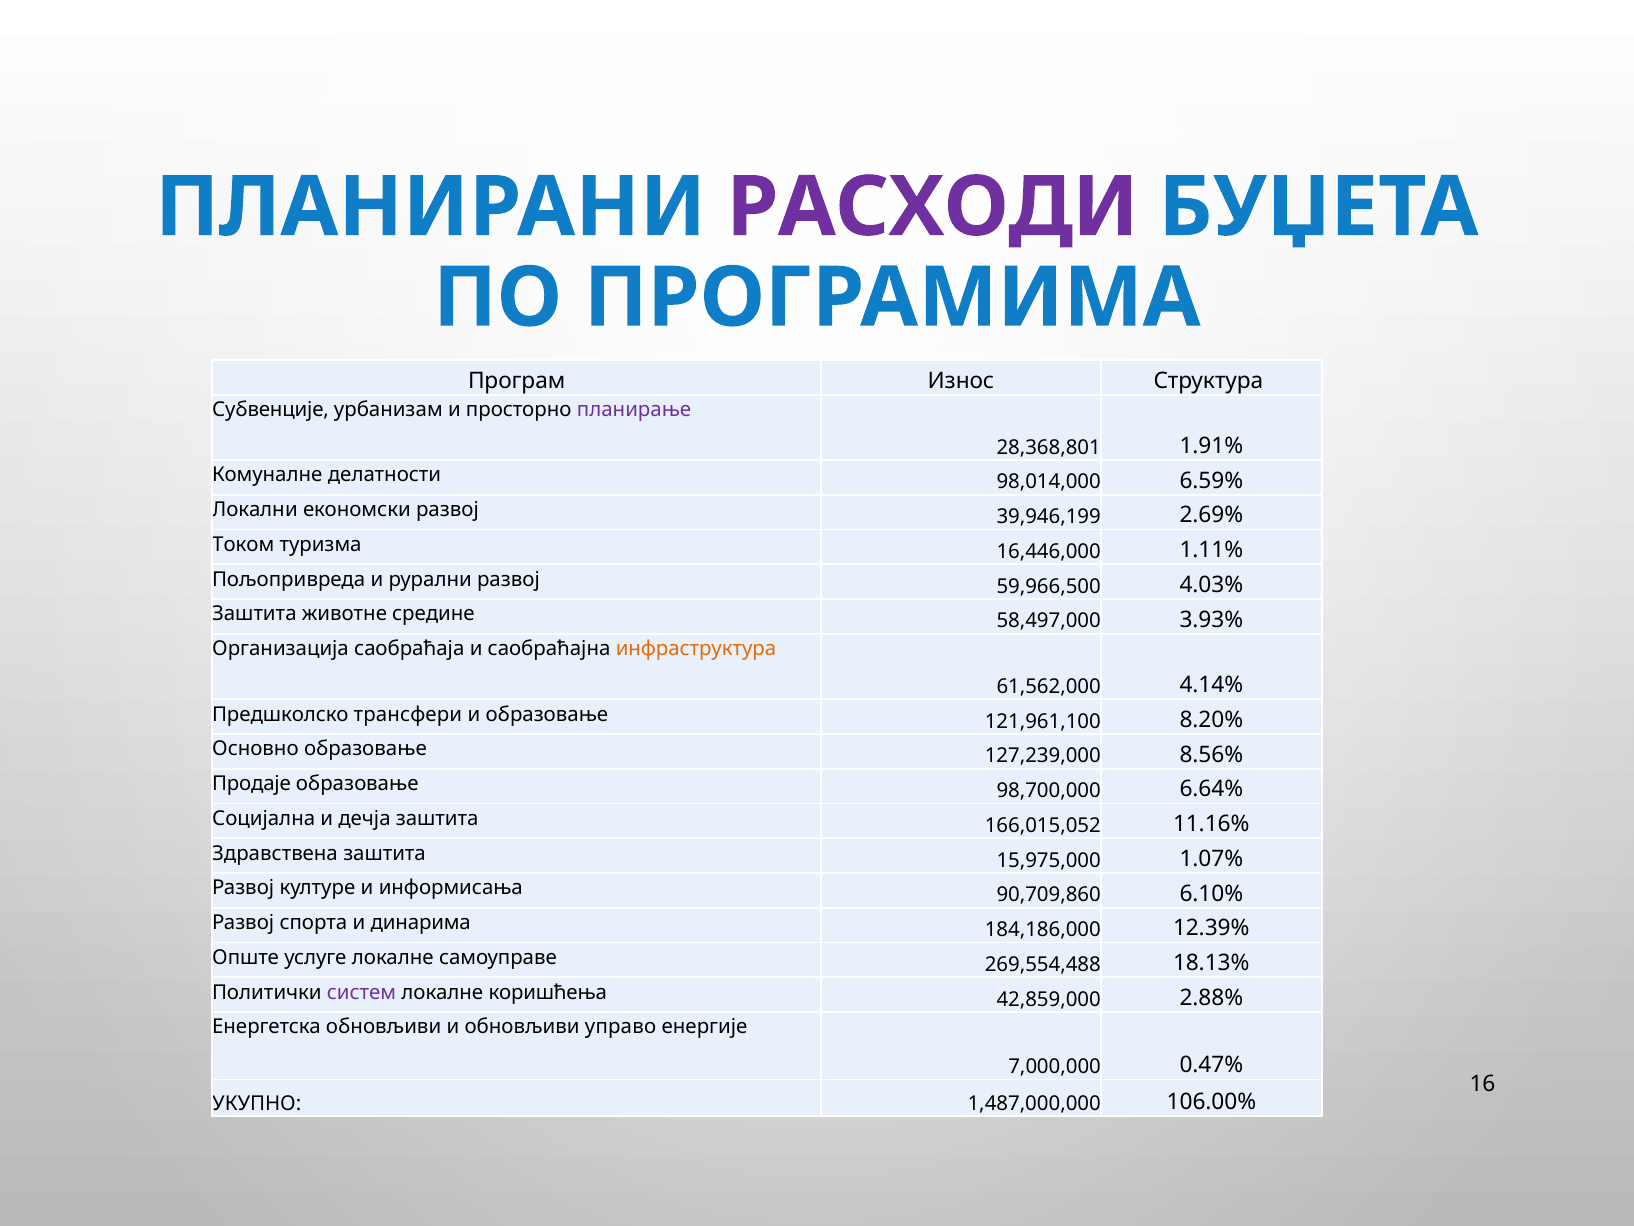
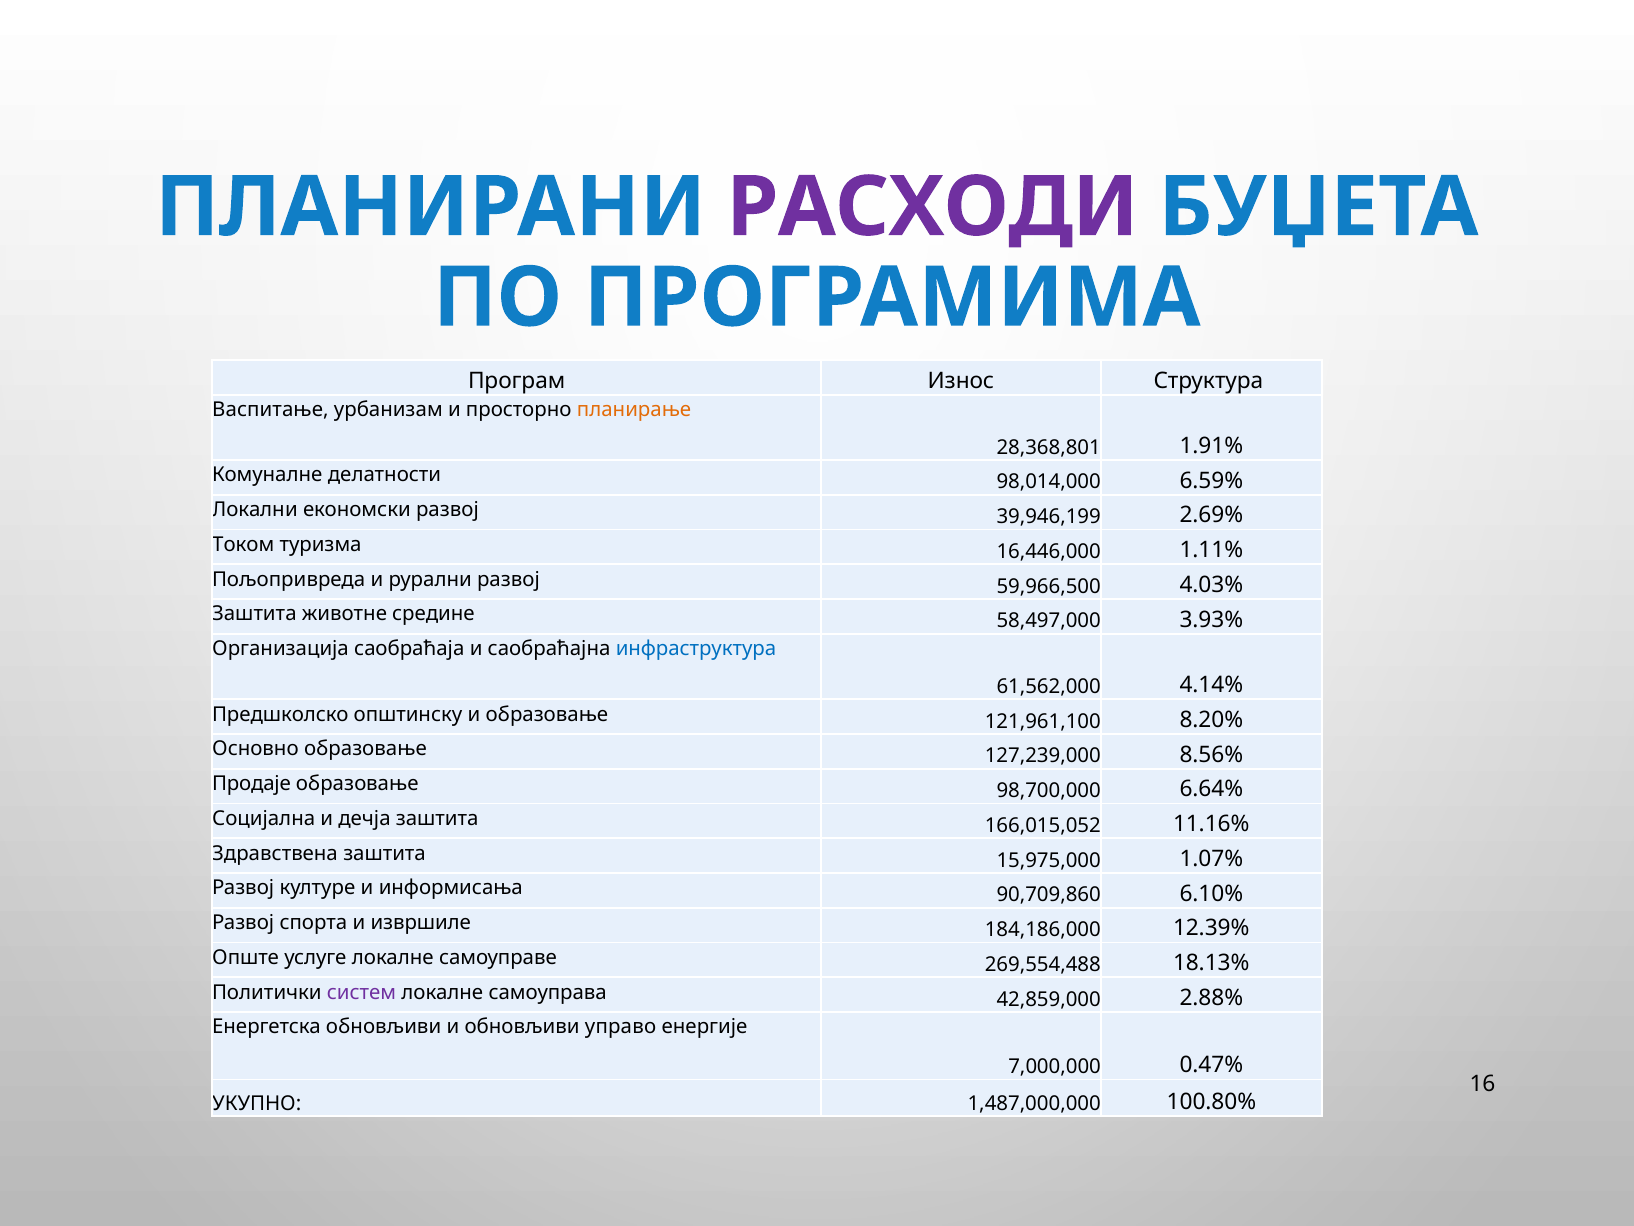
Субвенције: Субвенције -> Васпитање (270, 409)
планирање colour: purple -> orange (634, 409)
инфраструктура colour: orange -> blue (696, 649)
трансфери: трансфери -> општинску (408, 714)
динарима: динарима -> извршиле (421, 922)
коришћења: коришћења -> самоуправа (548, 992)
106.00%: 106.00% -> 100.80% (1211, 1102)
